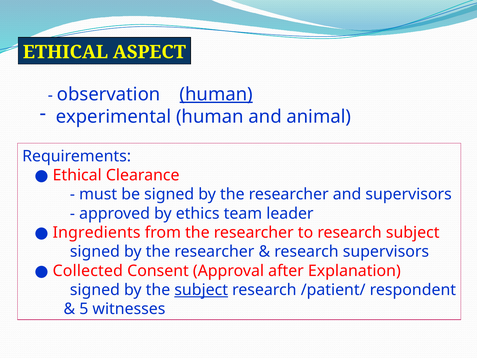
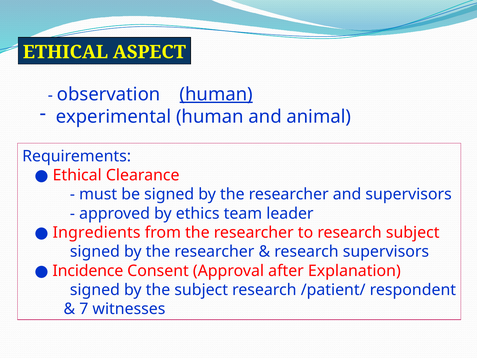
Collected: Collected -> Incidence (88, 271)
subject underline: present -> none (201, 290)
5: 5 -> 7 (84, 309)
